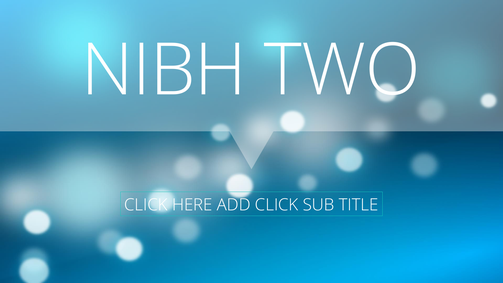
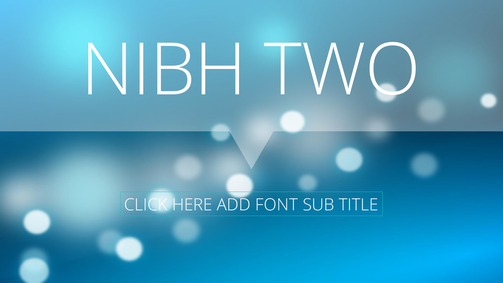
ADD CLICK: CLICK -> FONT (277, 205)
